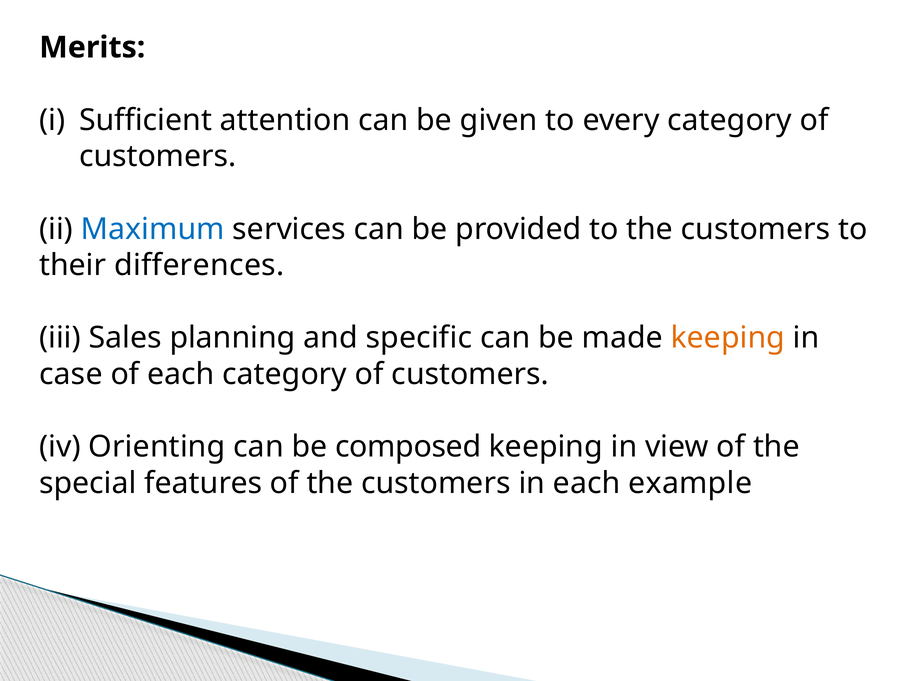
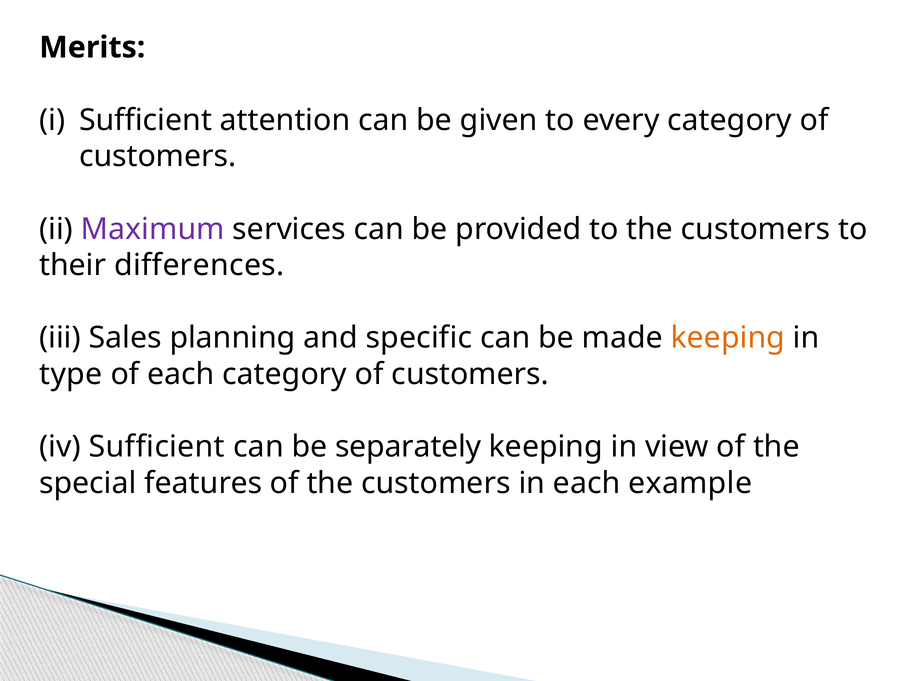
Maximum colour: blue -> purple (153, 229)
case: case -> type (71, 375)
iv Orienting: Orienting -> Sufficient (157, 447)
composed: composed -> separately (408, 447)
